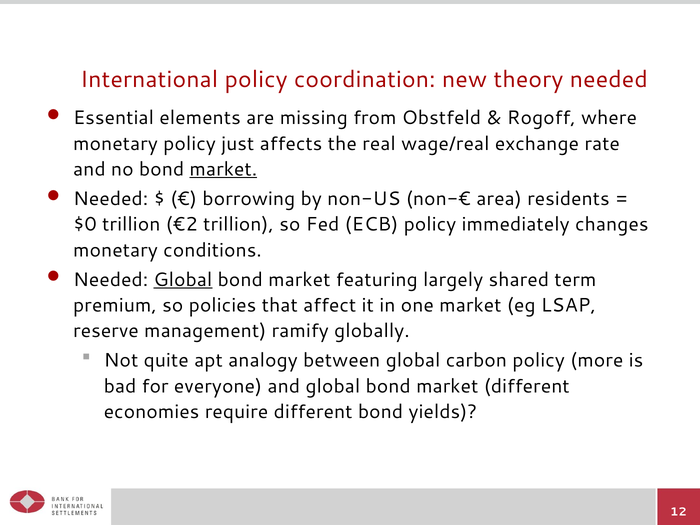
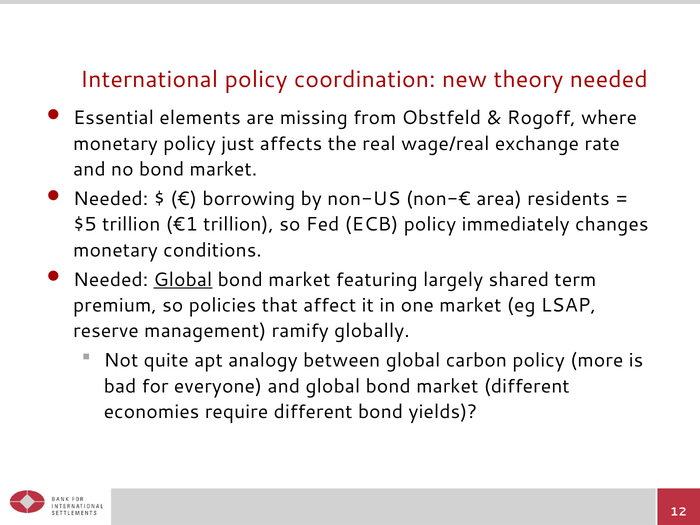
market underline: present -> none (223, 169)
$0: $0 -> $5 (85, 224)
€2: €2 -> €1 (182, 224)
